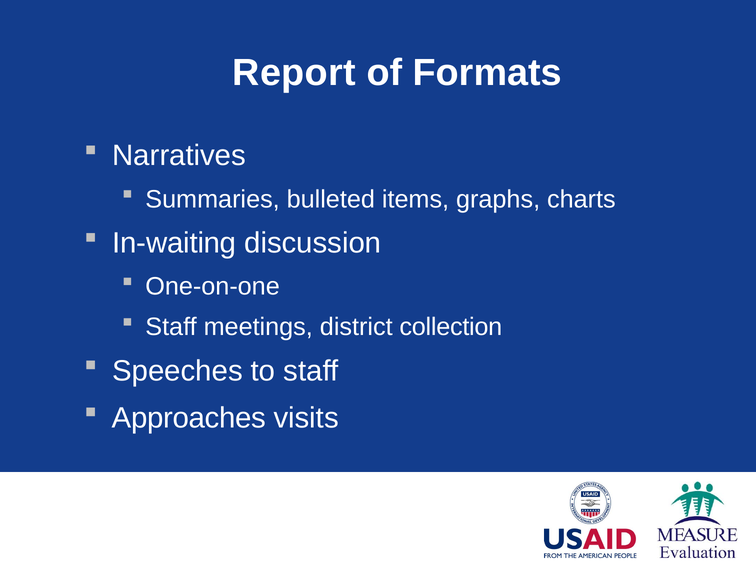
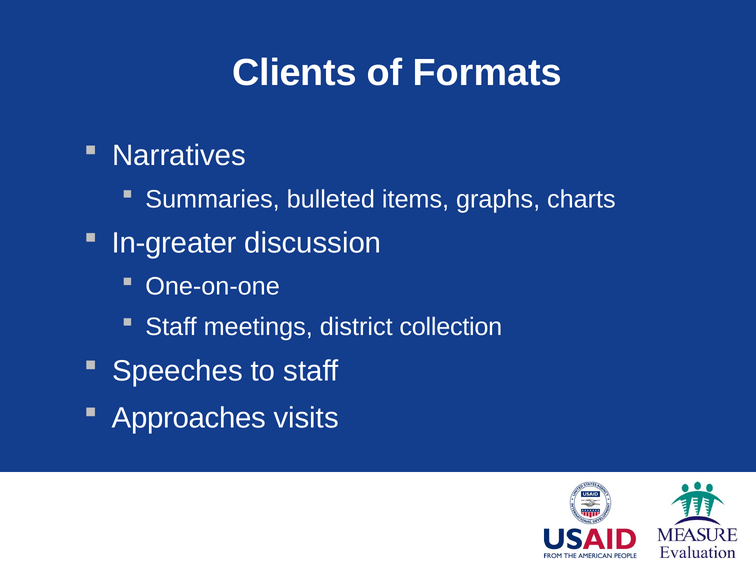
Report: Report -> Clients (294, 73)
In-waiting: In-waiting -> In-greater (174, 243)
